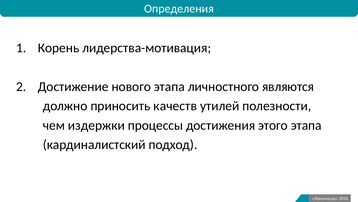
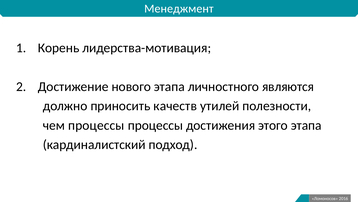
Определения: Определения -> Менеджмент (179, 9)
чем издержки: издержки -> процессы (96, 125)
